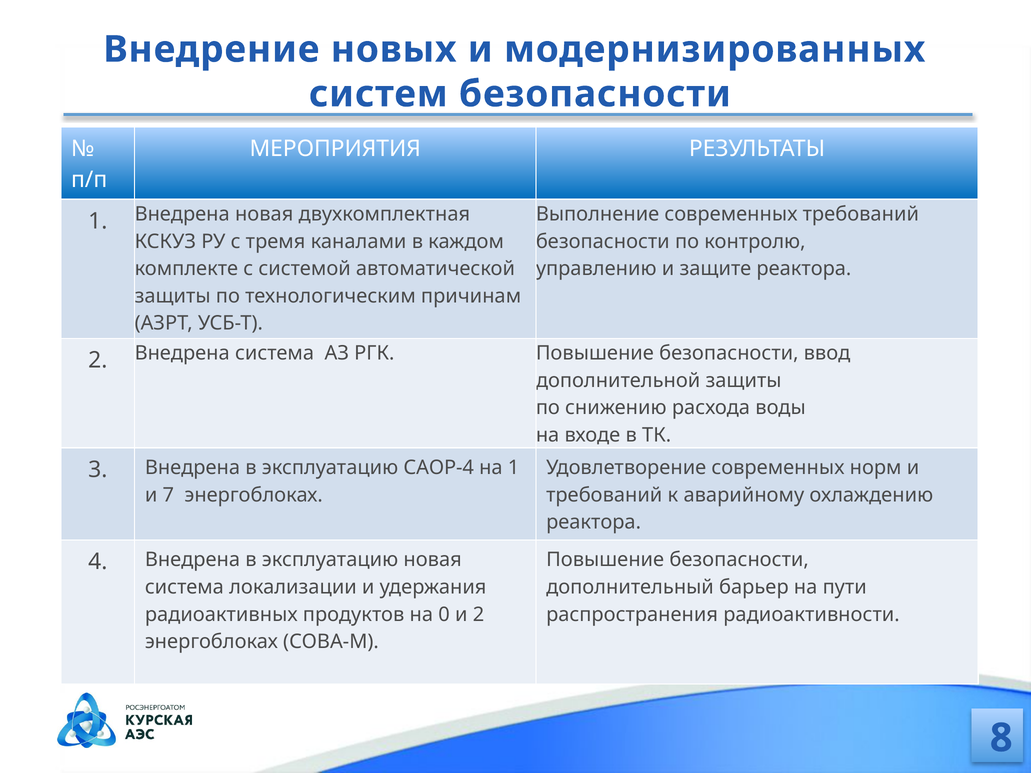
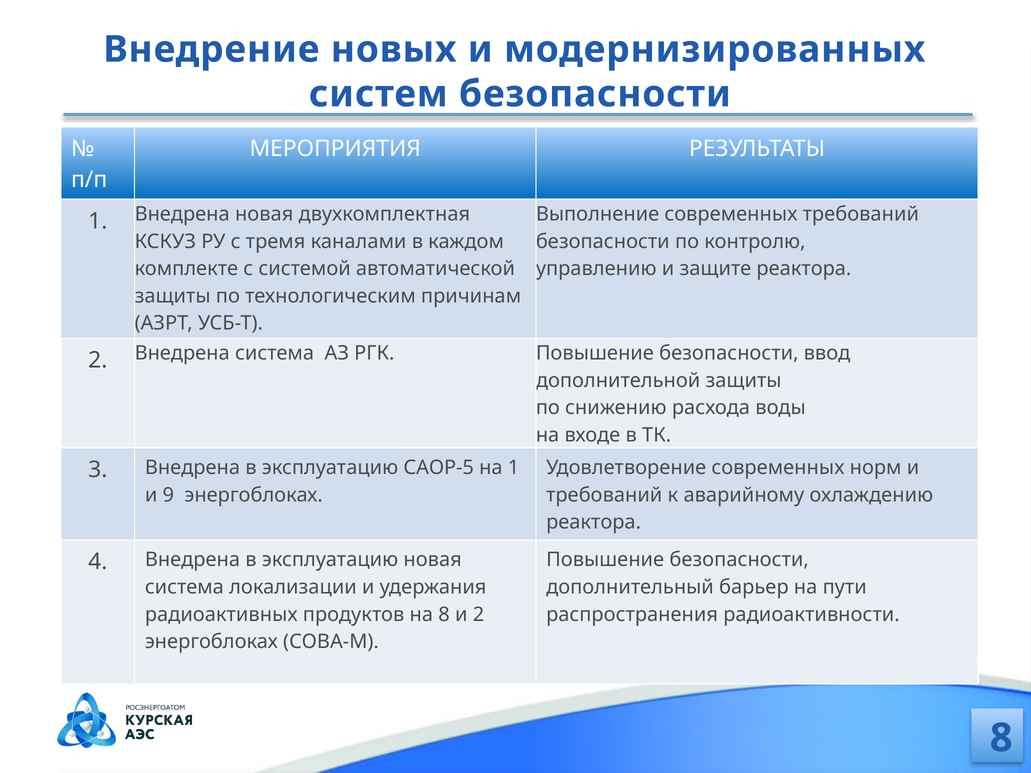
САОР-4: САОР-4 -> САОР-5 (439, 468)
7: 7 -> 9 (168, 495)
на 0: 0 -> 8 (444, 615)
